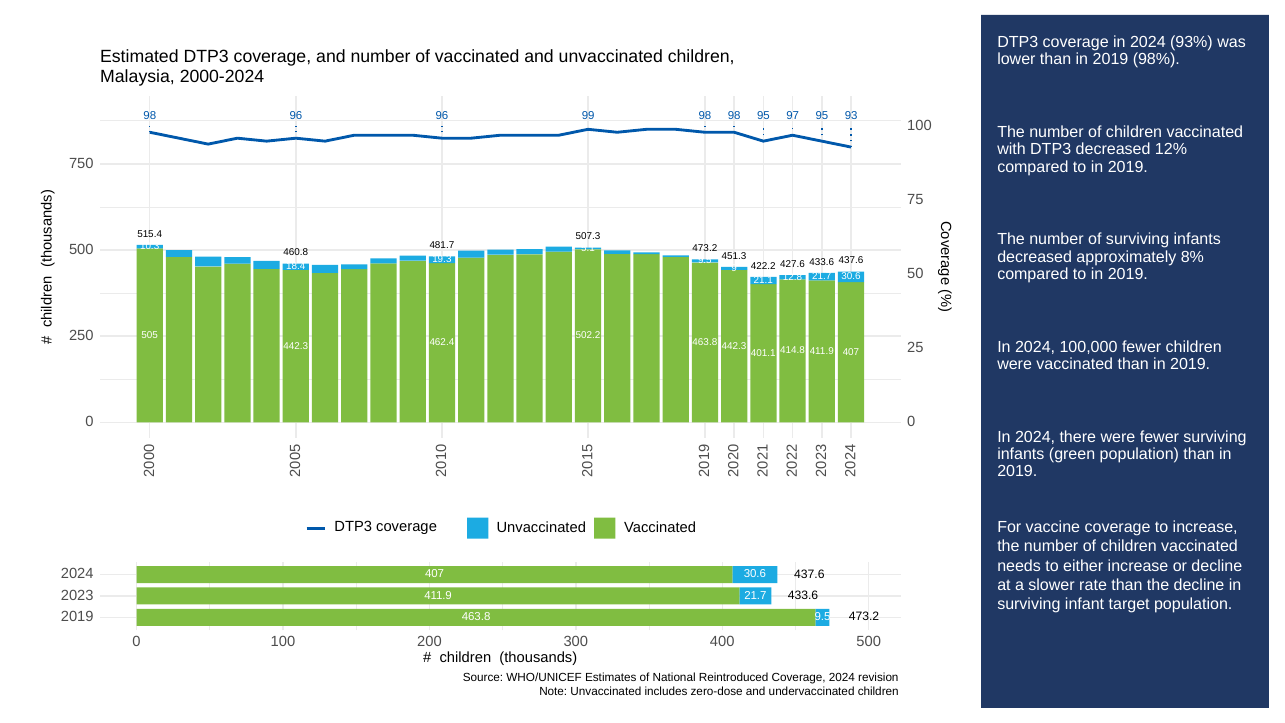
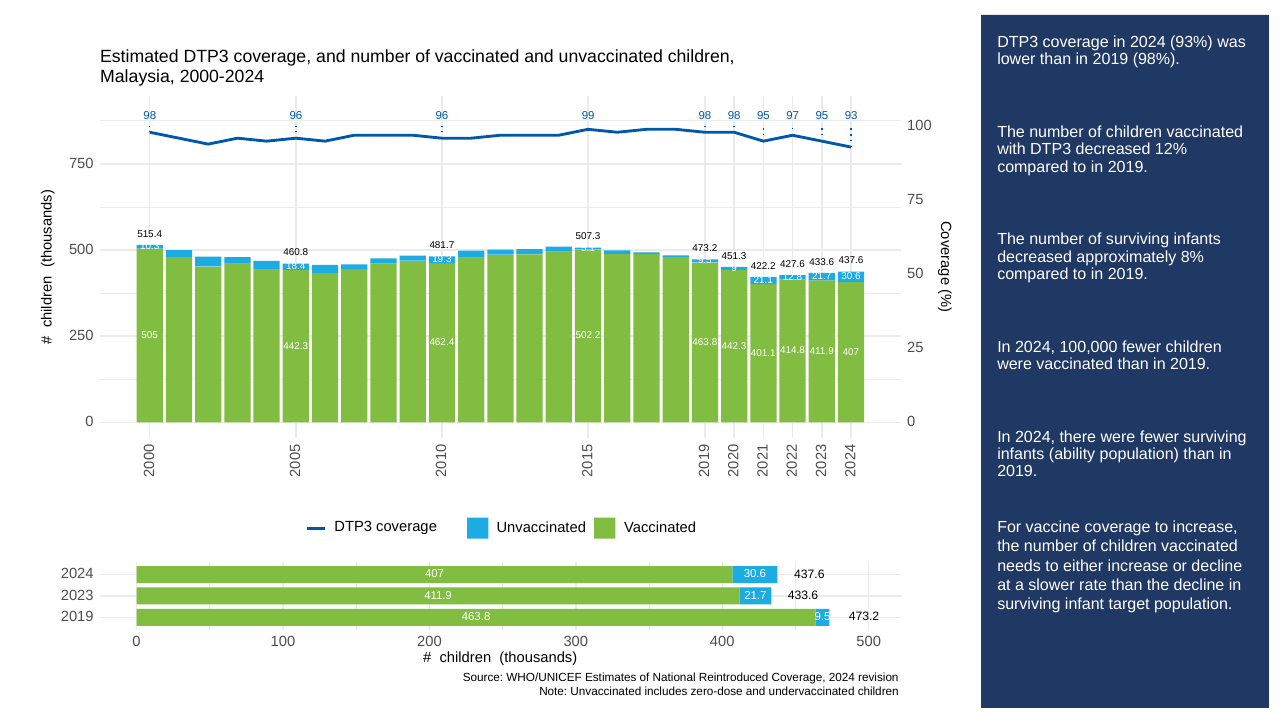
green: green -> ability (1072, 454)
